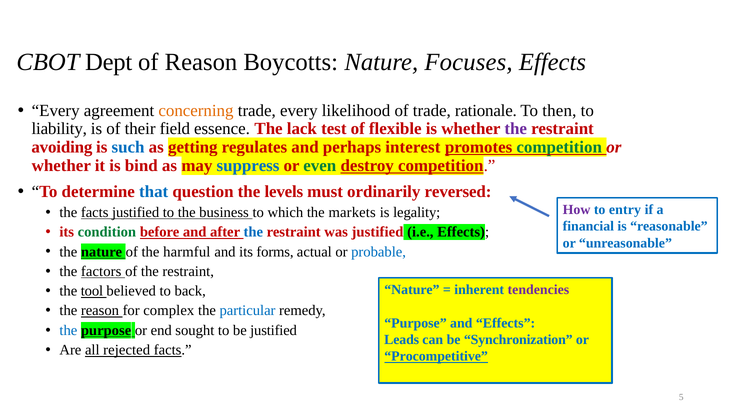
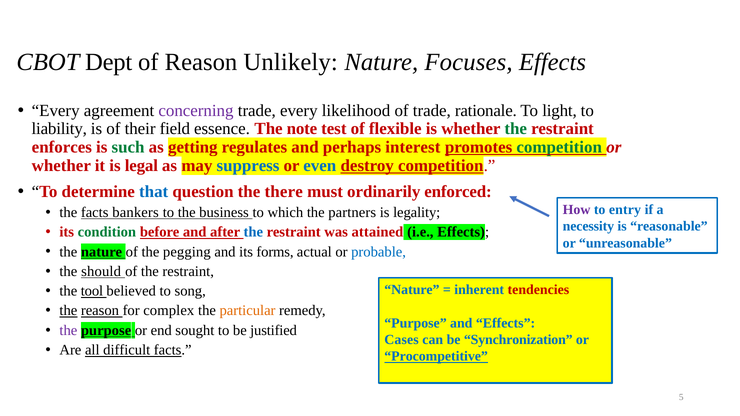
Boycotts: Boycotts -> Unlikely (291, 62)
concerning colour: orange -> purple (196, 111)
then: then -> light (560, 111)
lack: lack -> note (302, 129)
the colour: purple -> green (516, 129)
avoiding: avoiding -> enforces (62, 147)
such colour: blue -> green (128, 147)
bind: bind -> legal (141, 166)
even colour: green -> blue (320, 166)
levels: levels -> there (284, 192)
reversed: reversed -> enforced (458, 192)
facts justified: justified -> bankers (136, 213)
markets: markets -> partners (352, 213)
financial: financial -> necessity (588, 227)
was justified: justified -> attained (377, 232)
harmful: harmful -> pegging (187, 252)
factors: factors -> should (101, 272)
tendencies colour: purple -> red (538, 290)
back: back -> song (190, 291)
the underline: none -> present (68, 311)
particular colour: blue -> orange (248, 311)
the colour: blue -> purple (68, 331)
Leads: Leads -> Cases (402, 340)
rejected: rejected -> difficult (127, 350)
